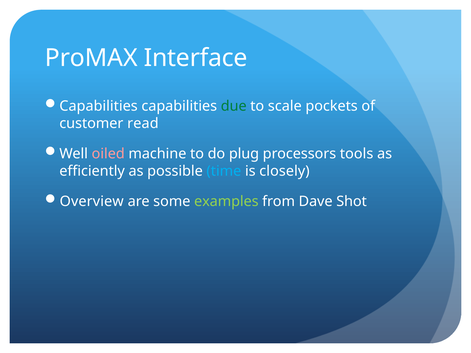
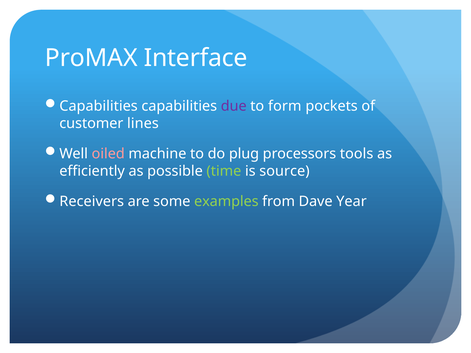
due colour: green -> purple (234, 106)
scale: scale -> form (285, 106)
read: read -> lines (143, 123)
time colour: light blue -> light green (224, 171)
closely: closely -> source (284, 171)
Overview: Overview -> Receivers (92, 201)
Shot: Shot -> Year (351, 201)
